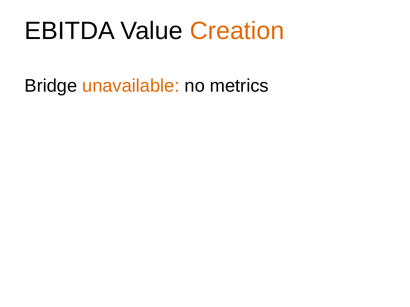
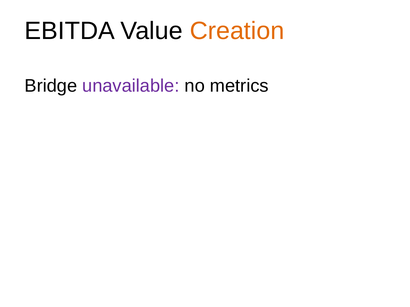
unavailable colour: orange -> purple (131, 86)
